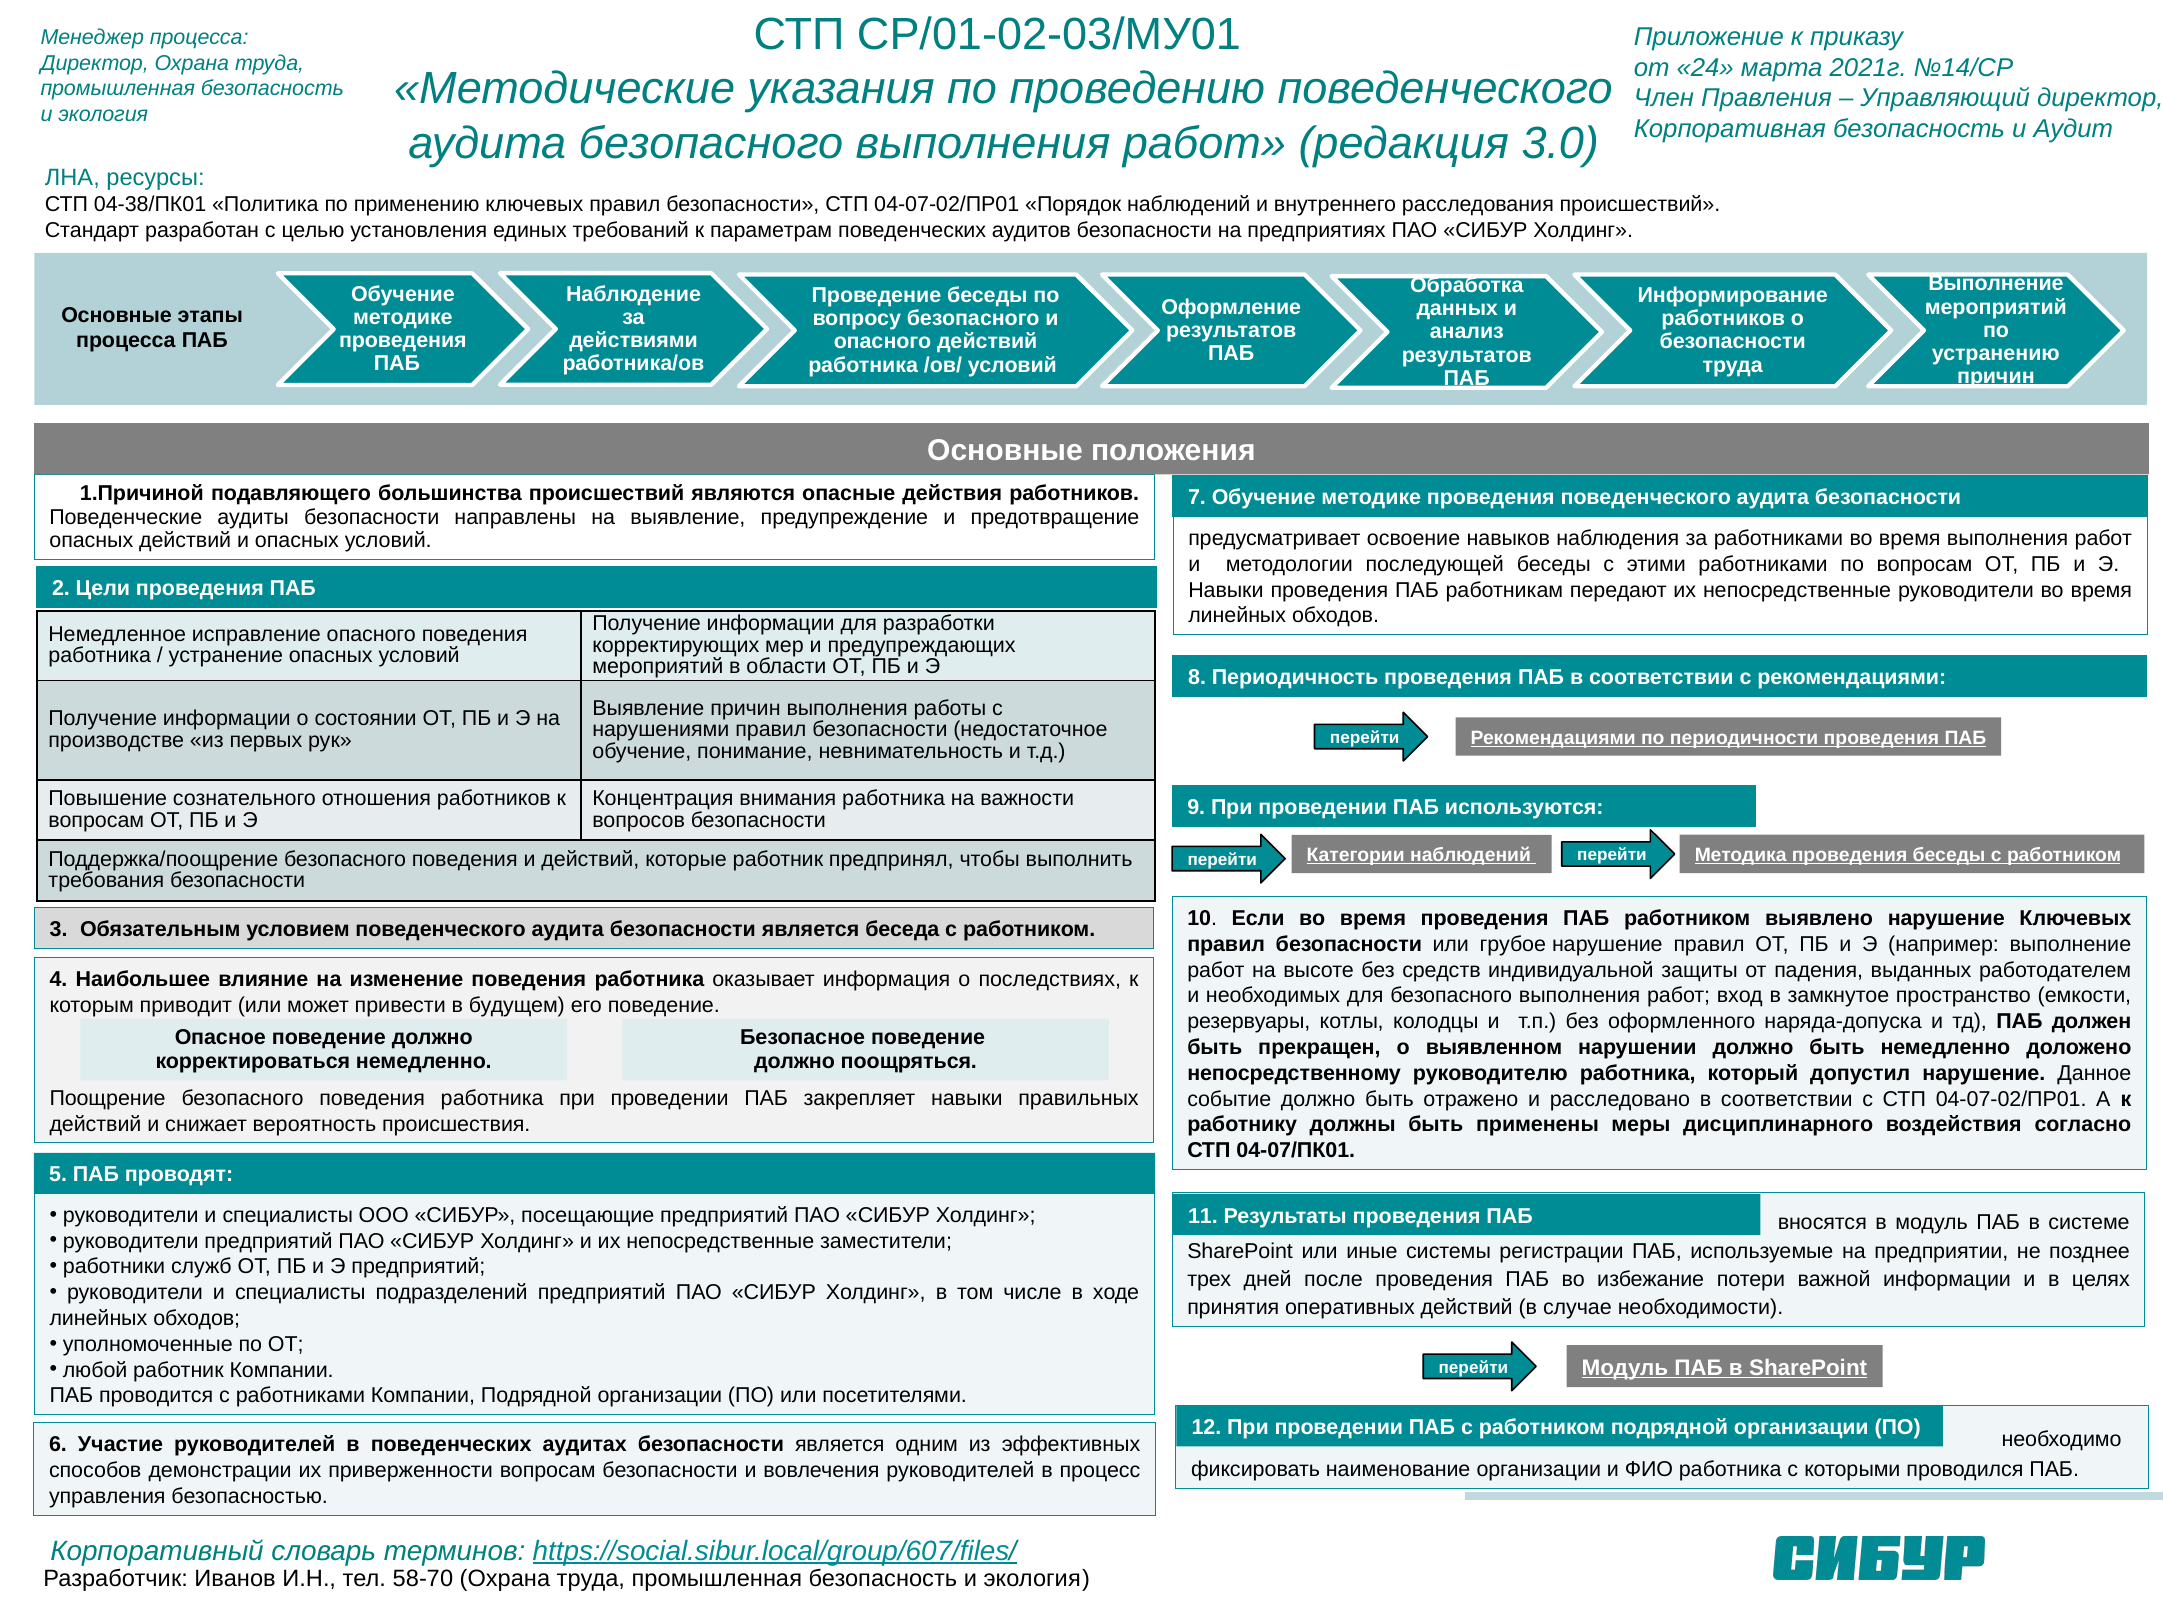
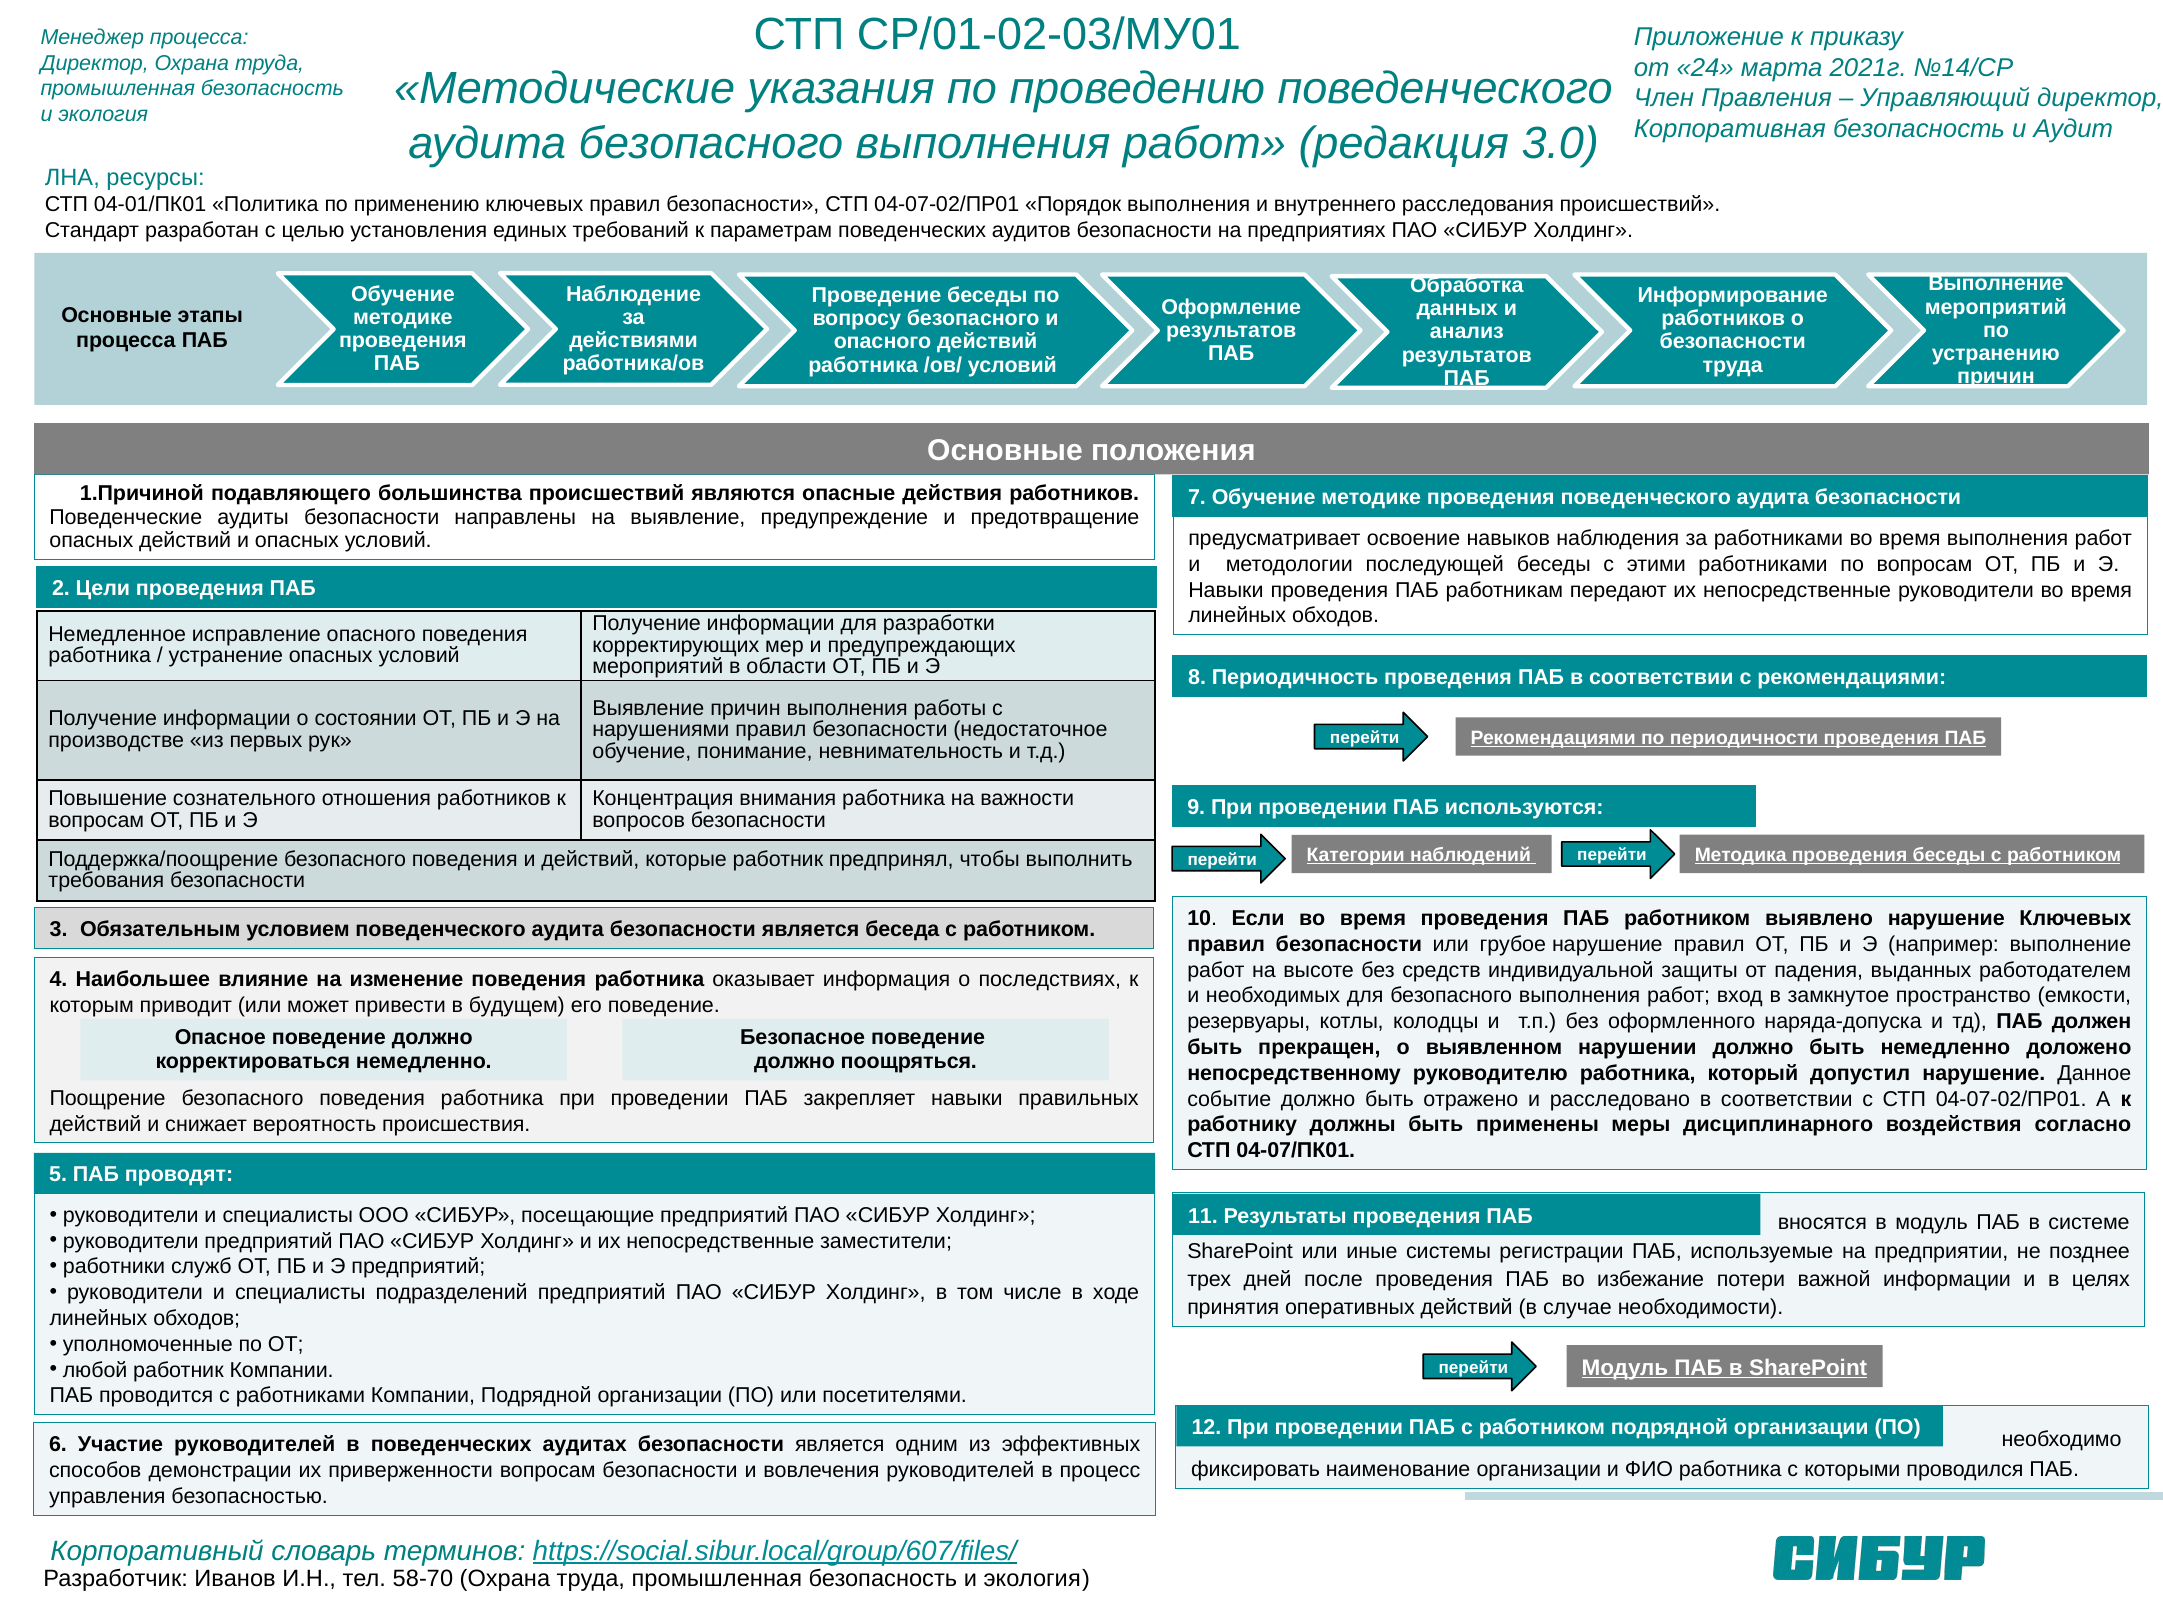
04-38/ПК01: 04-38/ПК01 -> 04-01/ПК01 (150, 205)
Порядок наблюдений: наблюдений -> выполнения (1189, 205)
